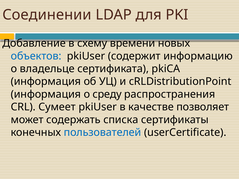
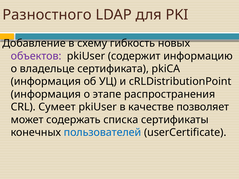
Соединении: Соединении -> Разностного (47, 15)
времени: времени -> гибкость (133, 43)
объектов colour: blue -> purple (36, 56)
среду: среду -> этапе (107, 94)
